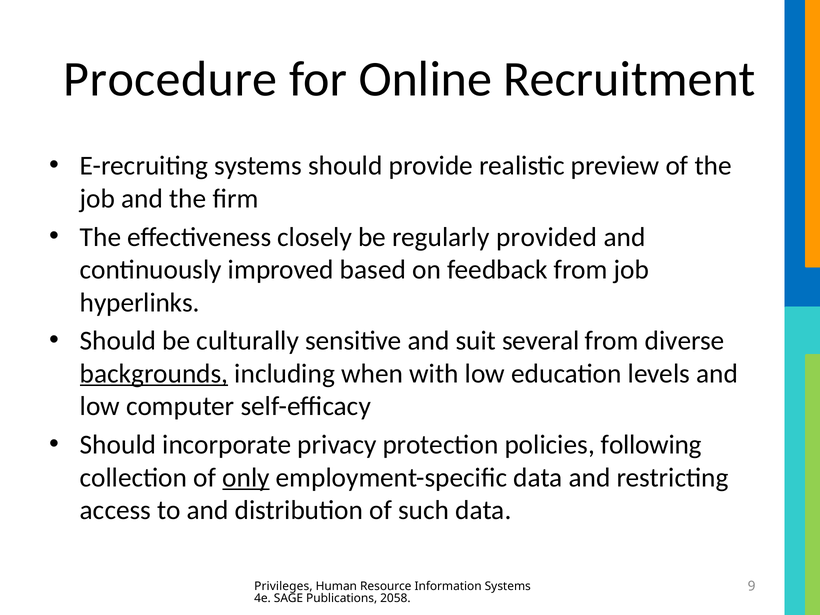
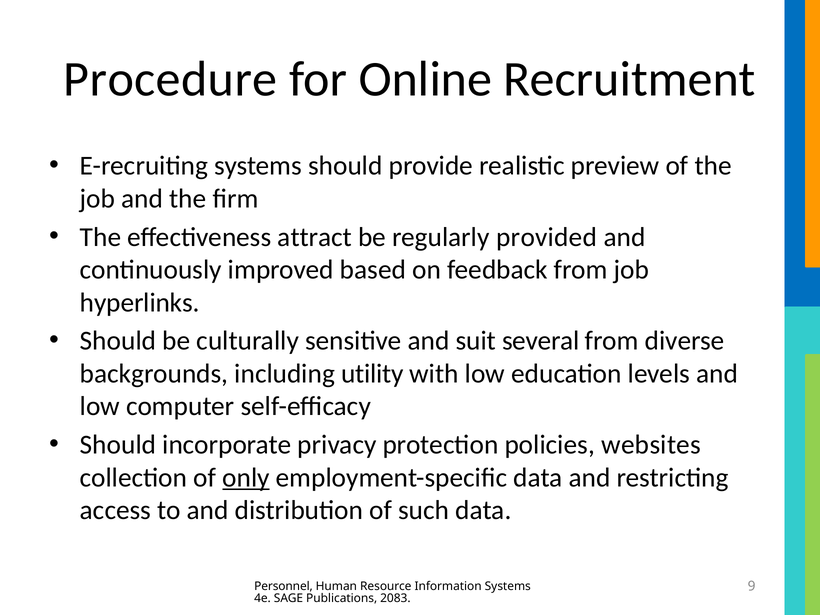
closely: closely -> attract (315, 237)
backgrounds underline: present -> none (154, 374)
when: when -> utility (372, 374)
following: following -> websites (651, 445)
Privileges: Privileges -> Personnel (284, 586)
2058: 2058 -> 2083 (395, 598)
